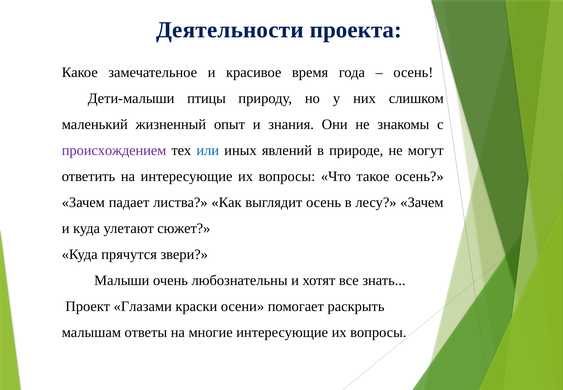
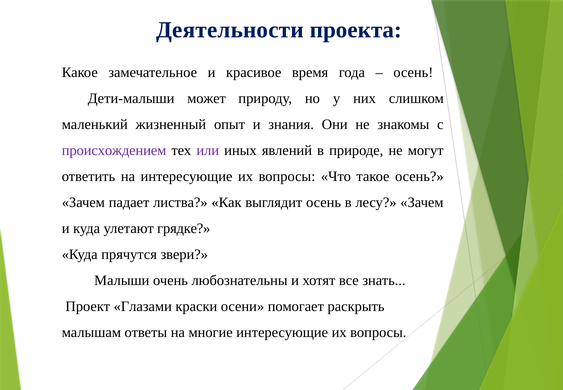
птицы: птицы -> может (207, 98)
или colour: blue -> purple (208, 150)
сюжет: сюжет -> грядке (184, 228)
